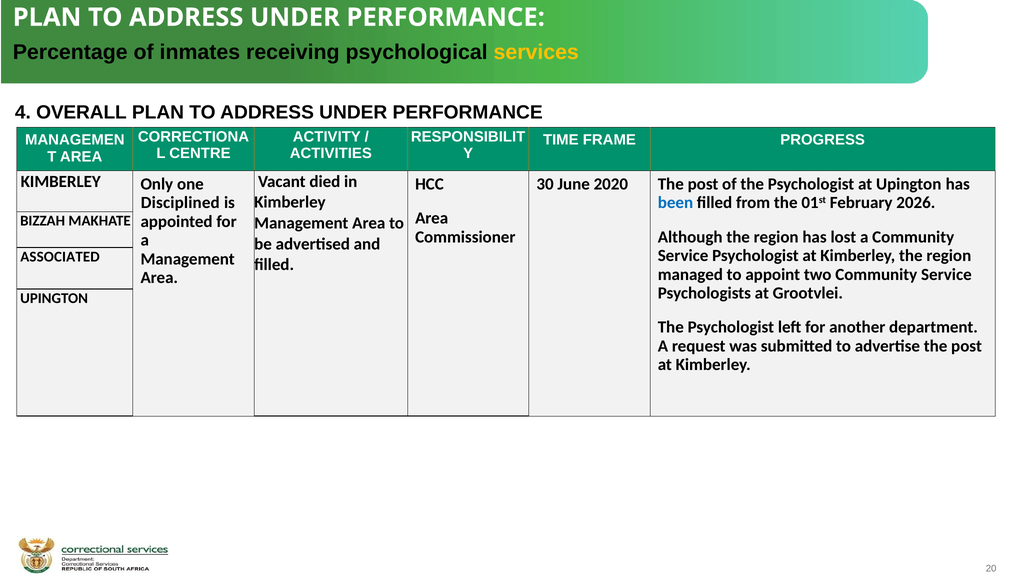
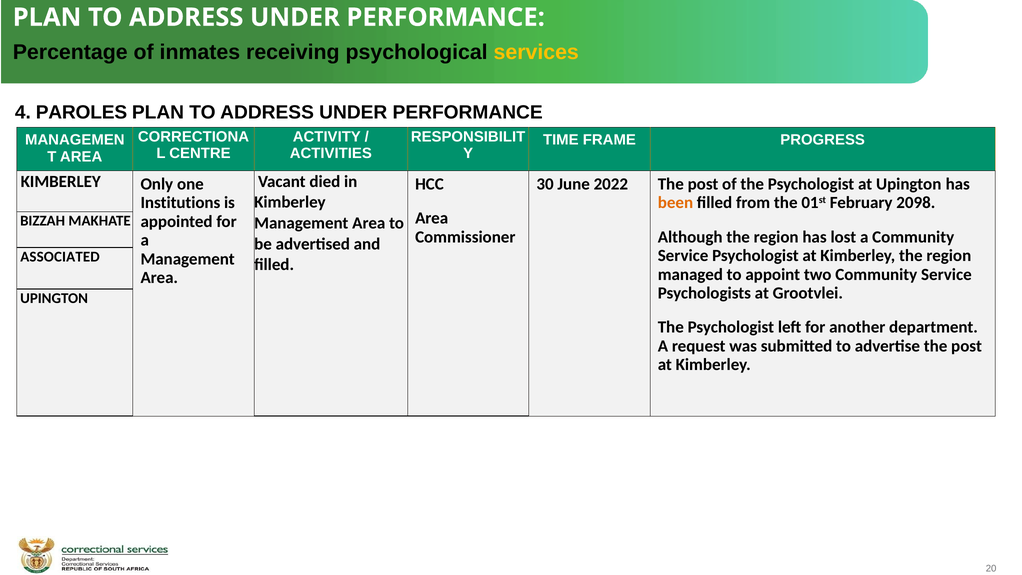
OVERALL: OVERALL -> PAROLES (81, 112)
2020: 2020 -> 2022 (611, 184)
Disciplined: Disciplined -> Institutions (180, 203)
been colour: blue -> orange (675, 203)
2026: 2026 -> 2098 (916, 203)
